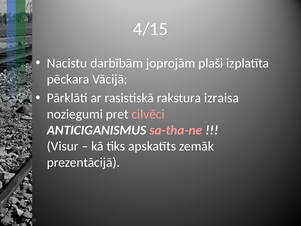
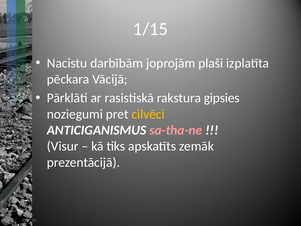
4/15: 4/15 -> 1/15 (150, 29)
izraisa: izraisa -> gipsies (222, 98)
cilvēci colour: pink -> yellow (148, 114)
